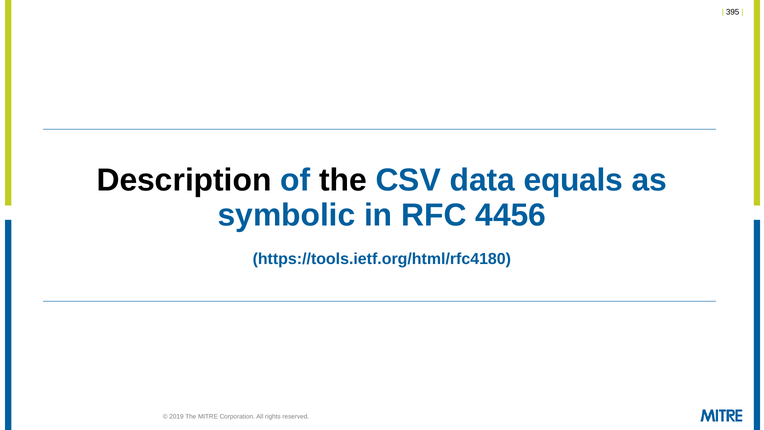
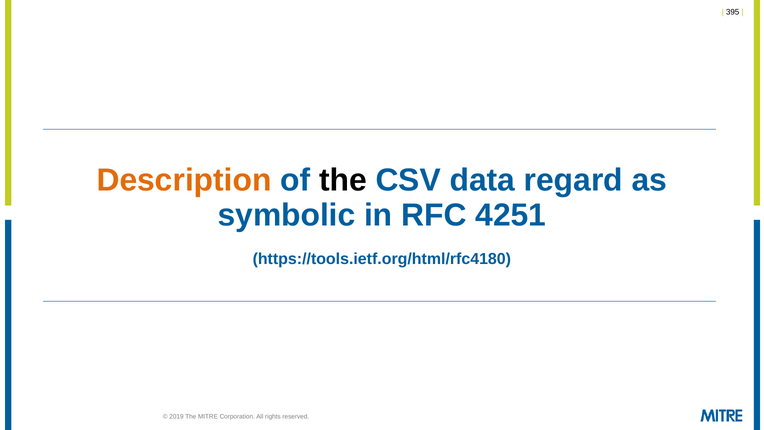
Description colour: black -> orange (184, 180)
equals: equals -> regard (573, 180)
4456: 4456 -> 4251 (511, 215)
